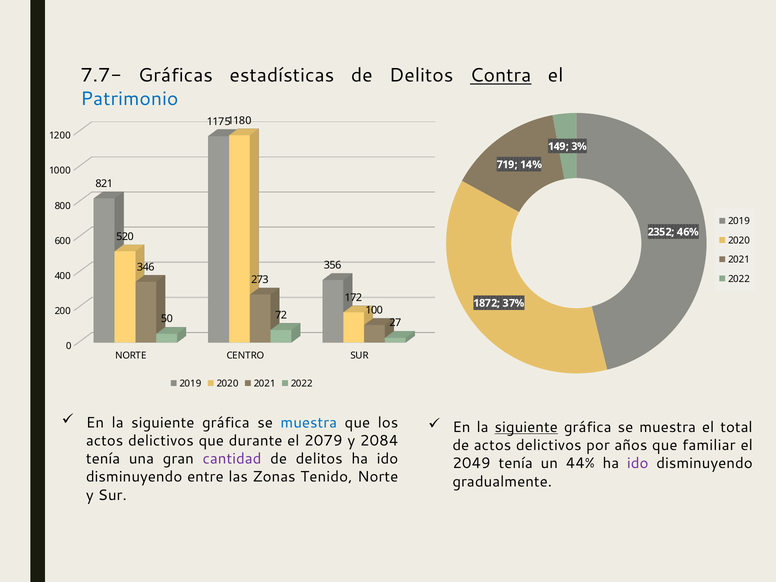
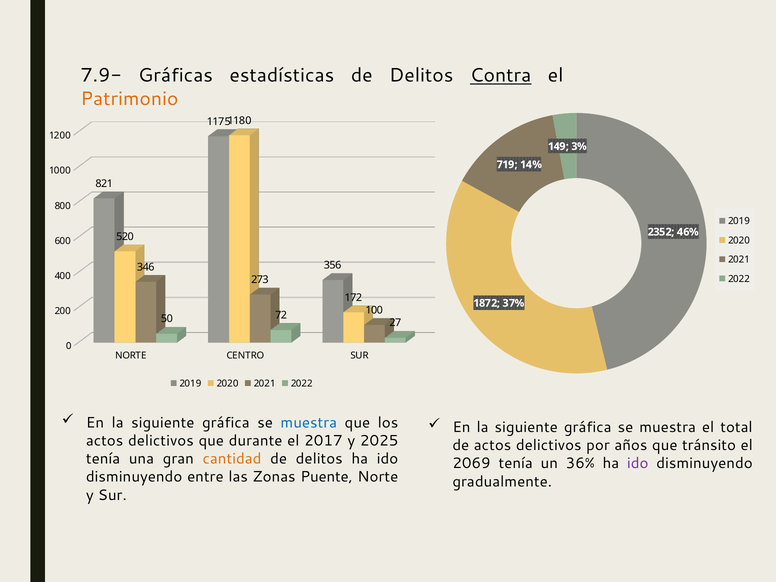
7.7-: 7.7- -> 7.9- (101, 76)
Patrimonio colour: blue -> orange (129, 99)
siguiente underline: present -> none (526, 427)
2079: 2079 -> 2017 (323, 441)
2084: 2084 -> 2025 (379, 441)
familiar: familiar -> tránsito (709, 445)
cantidad colour: purple -> orange (232, 459)
2049: 2049 -> 2069 (472, 463)
44%: 44% -> 36% (580, 463)
Tenido: Tenido -> Puente (327, 477)
